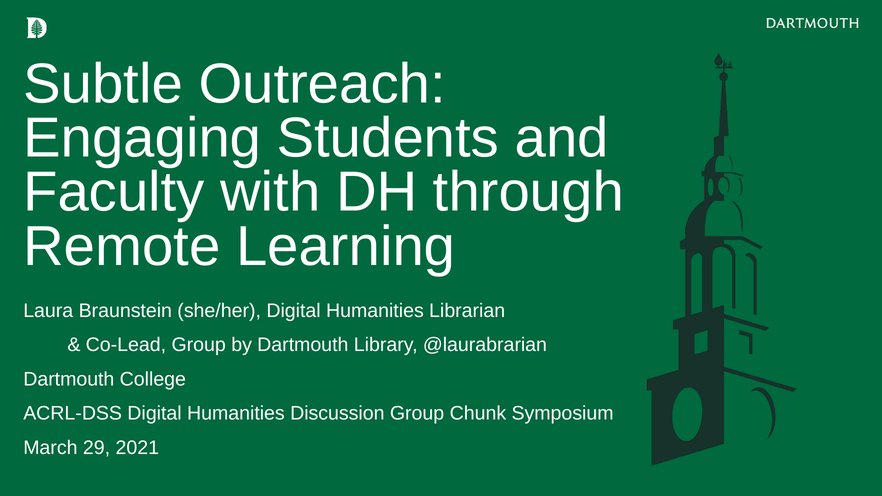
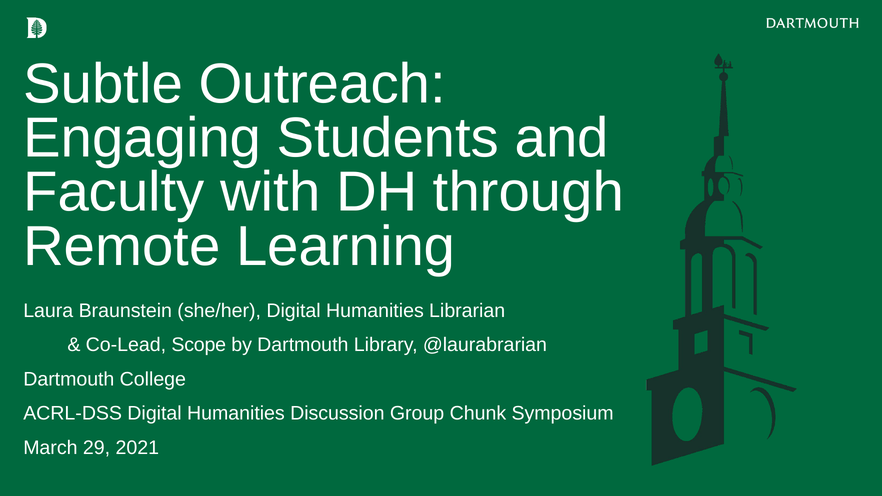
Co-Lead Group: Group -> Scope (199, 345)
